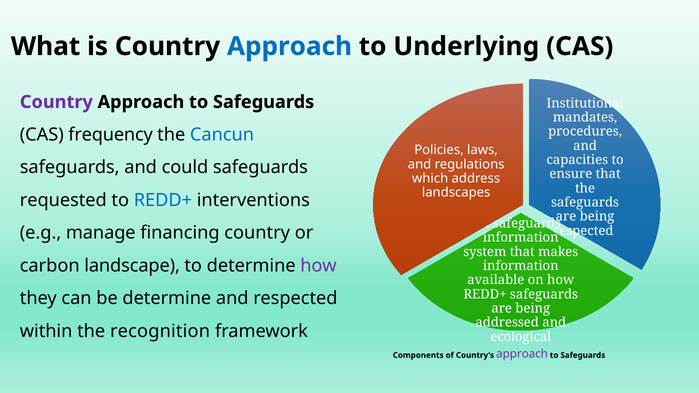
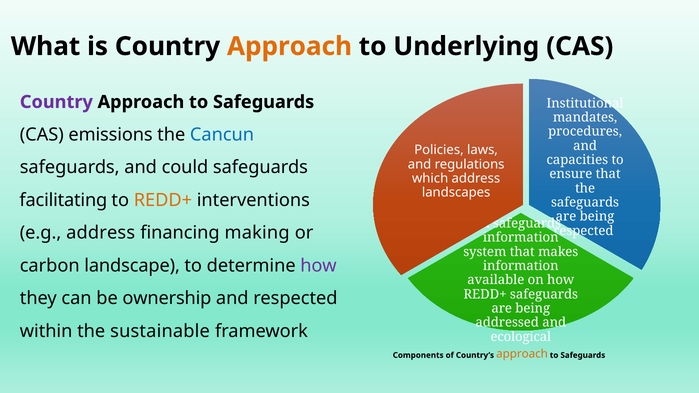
Approach colour: blue -> orange (289, 46)
frequency: frequency -> emissions (111, 135)
requested: requested -> facilitating (63, 200)
REDD+ colour: blue -> orange (163, 200)
e.g manage: manage -> address (101, 233)
financing country: country -> making (257, 233)
be determine: determine -> ownership (167, 299)
recognition: recognition -> sustainable (160, 331)
approach colour: purple -> orange (522, 354)
